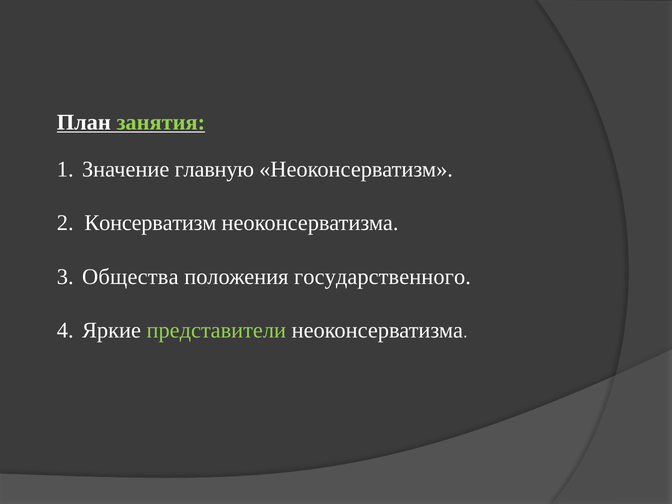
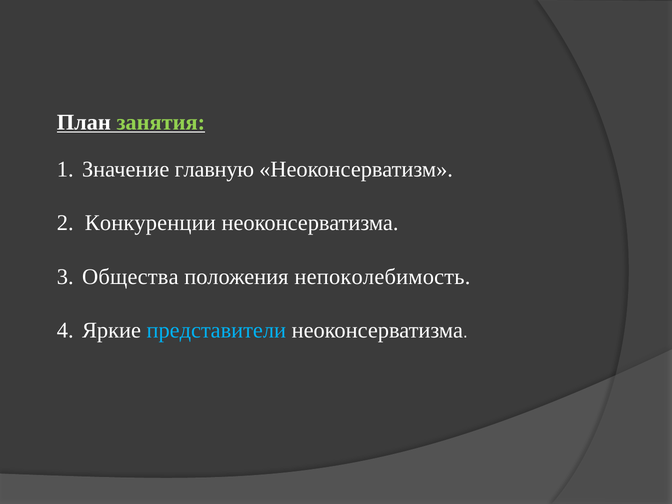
Консерватизм: Консерватизм -> Конкуренции (150, 223)
государственного: государственного -> непоколебимость (382, 277)
представители colour: light green -> light blue (216, 330)
